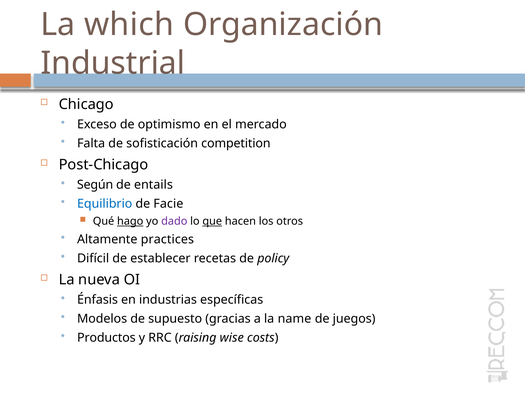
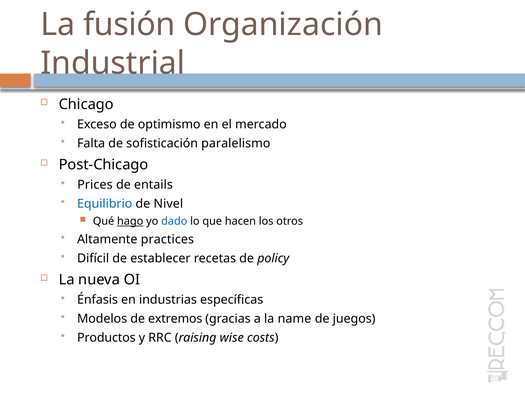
which: which -> fusión (129, 25)
competition: competition -> paralelismo (236, 143)
Según: Según -> Prices (95, 185)
Facie: Facie -> Nivel (168, 204)
dado colour: purple -> blue (174, 221)
que underline: present -> none (212, 221)
supuesto: supuesto -> extremos (175, 319)
